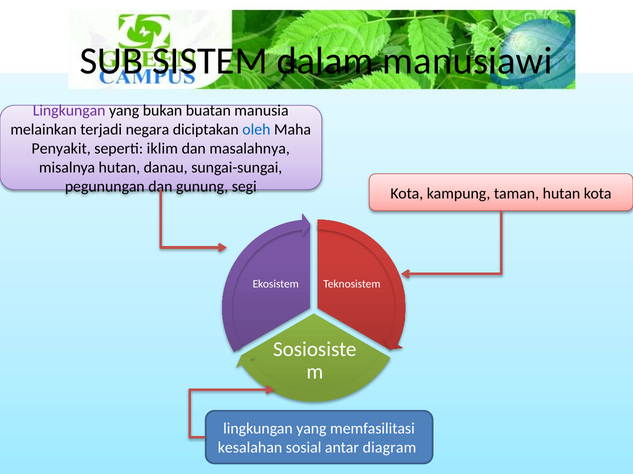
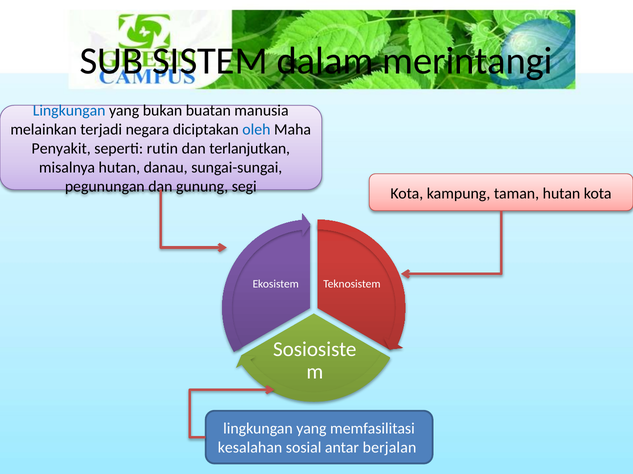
manusiawi: manusiawi -> merintangi (468, 61)
Lingkungan colour: purple -> blue (69, 111)
iklim: iklim -> rutin (162, 149)
masalahnya: masalahnya -> terlanjutkan (250, 149)
diagram: diagram -> berjalan (389, 448)
